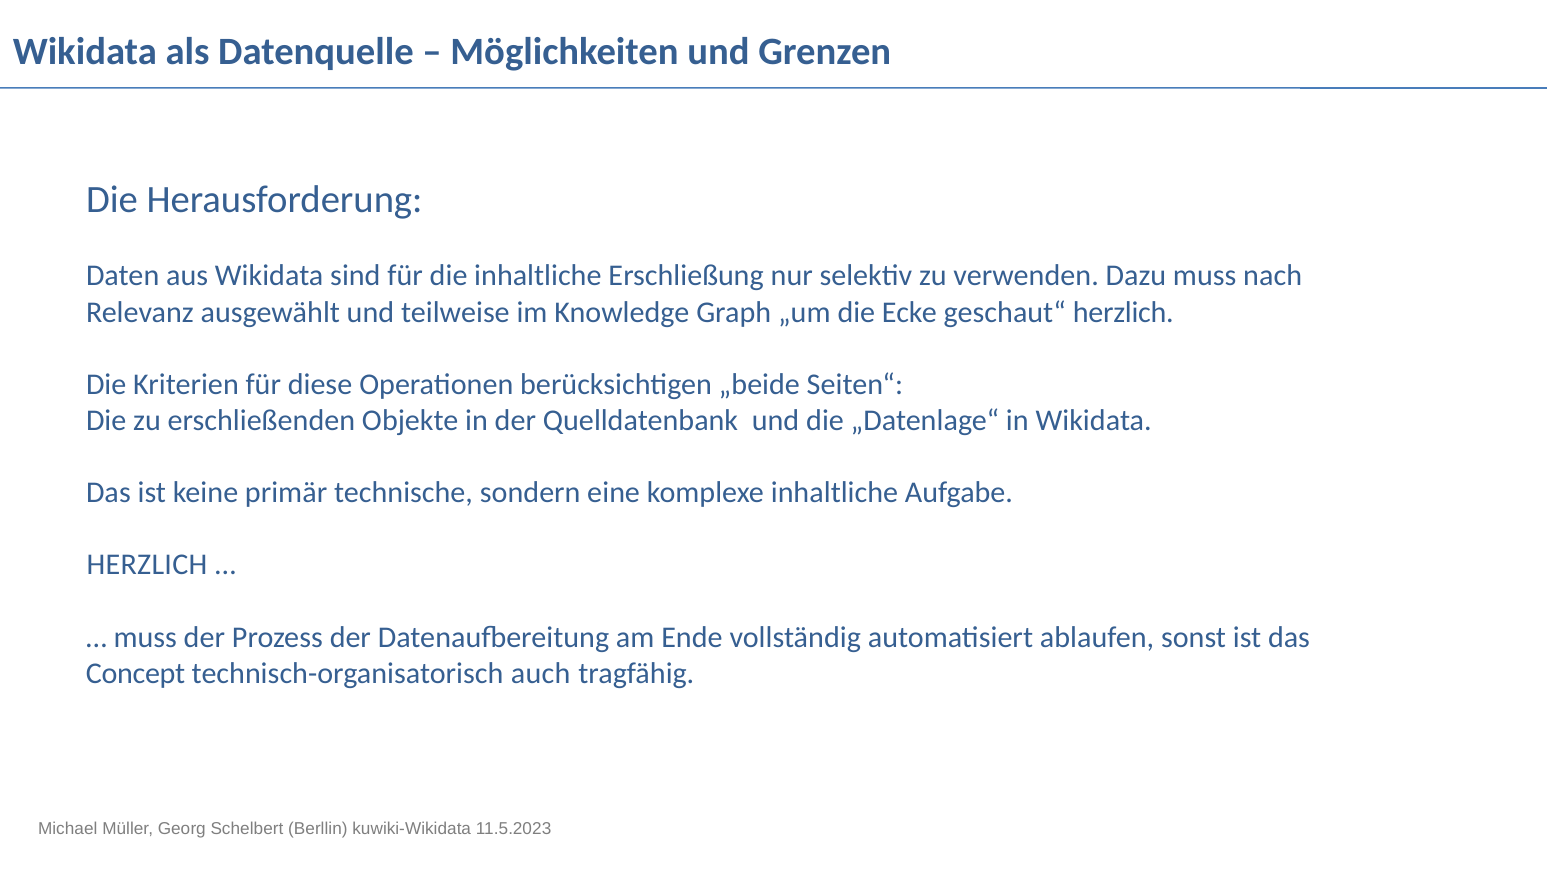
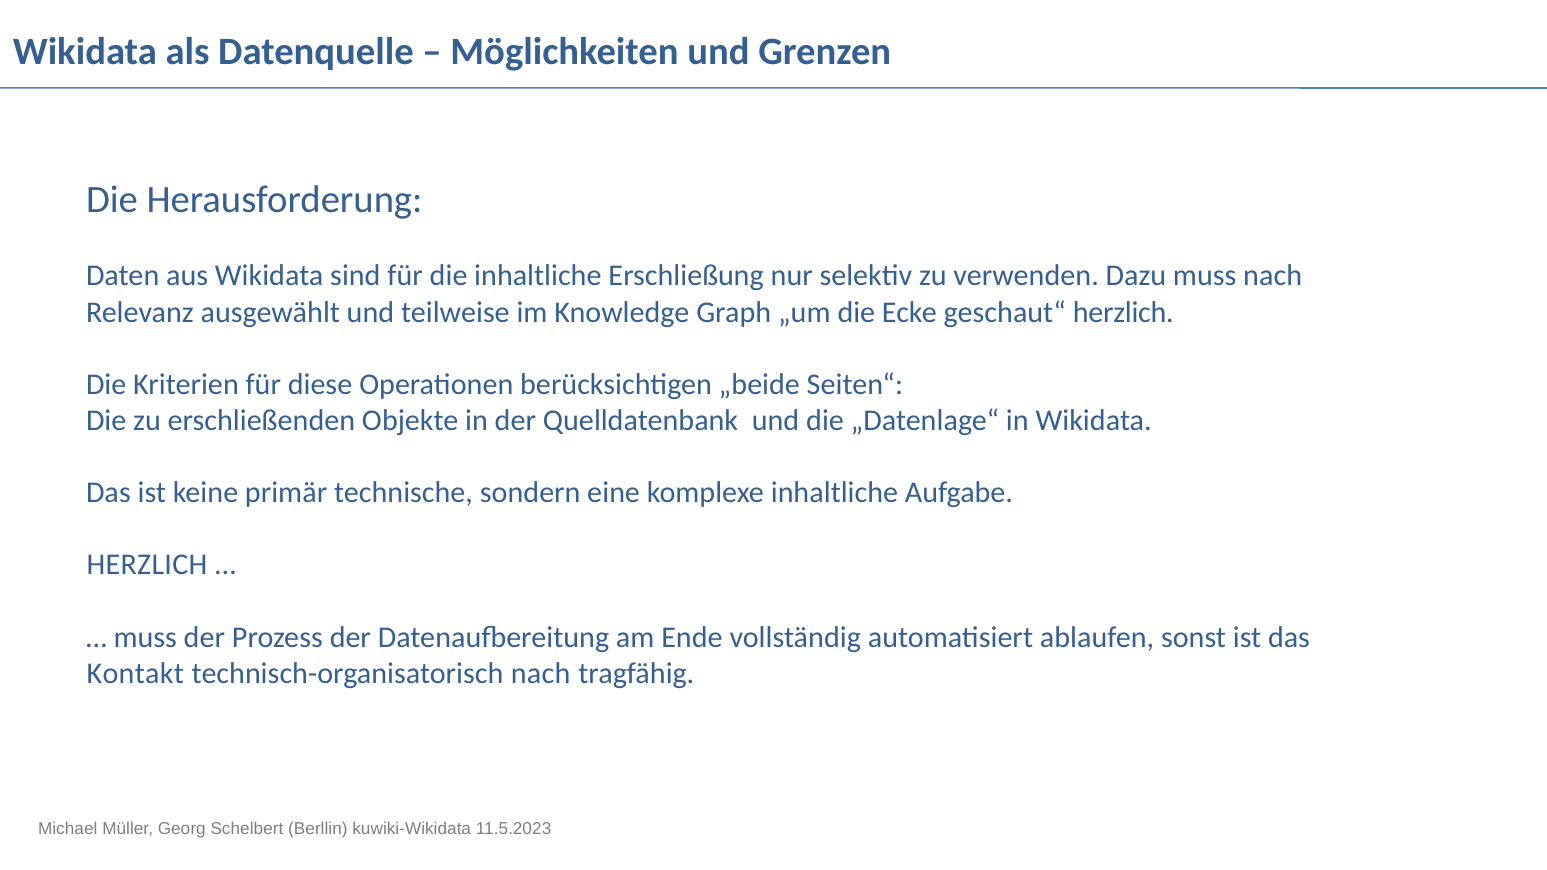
Concept: Concept -> Kontakt (135, 673)
technisch-organisatorisch auch: auch -> nach (541, 673)
